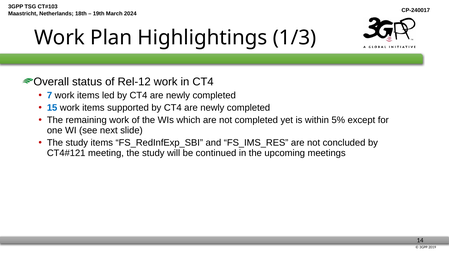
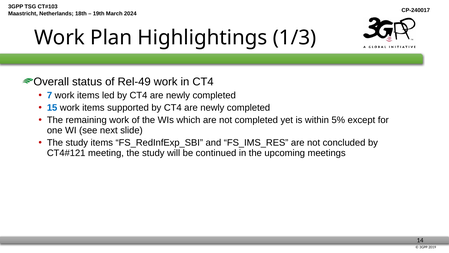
Rel-12: Rel-12 -> Rel-49 (134, 82)
